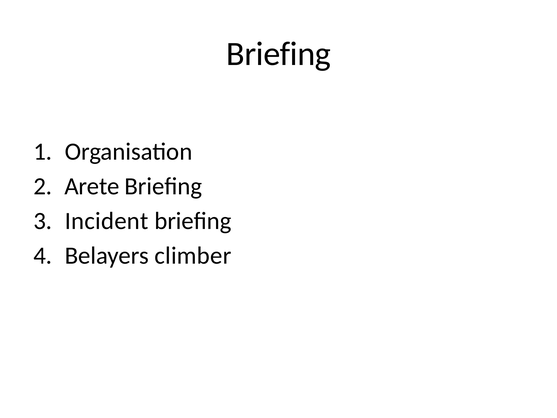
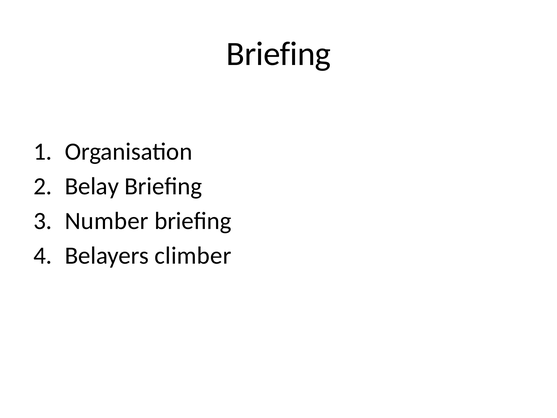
Arete: Arete -> Belay (92, 186)
Incident: Incident -> Number (107, 221)
